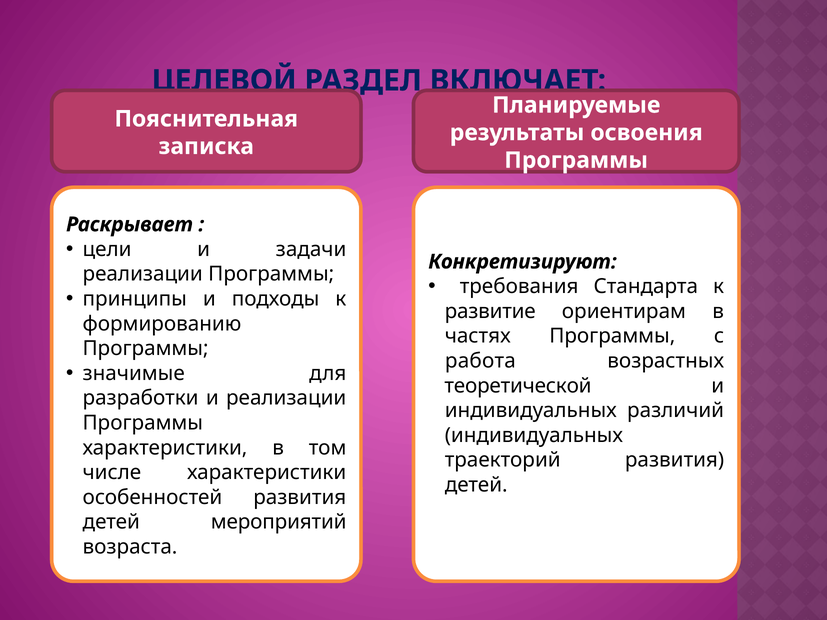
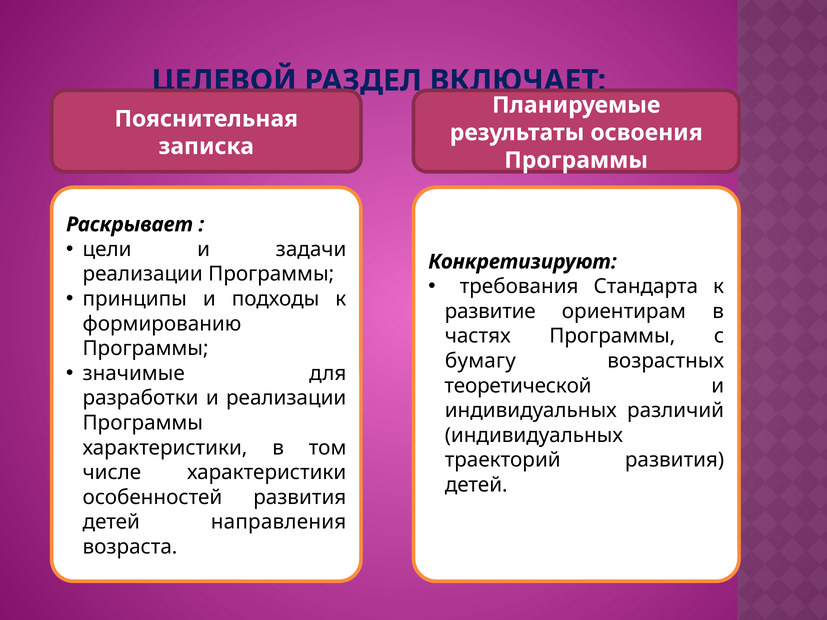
работа: работа -> бумагу (480, 361)
мероприятий: мероприятий -> направления (279, 522)
